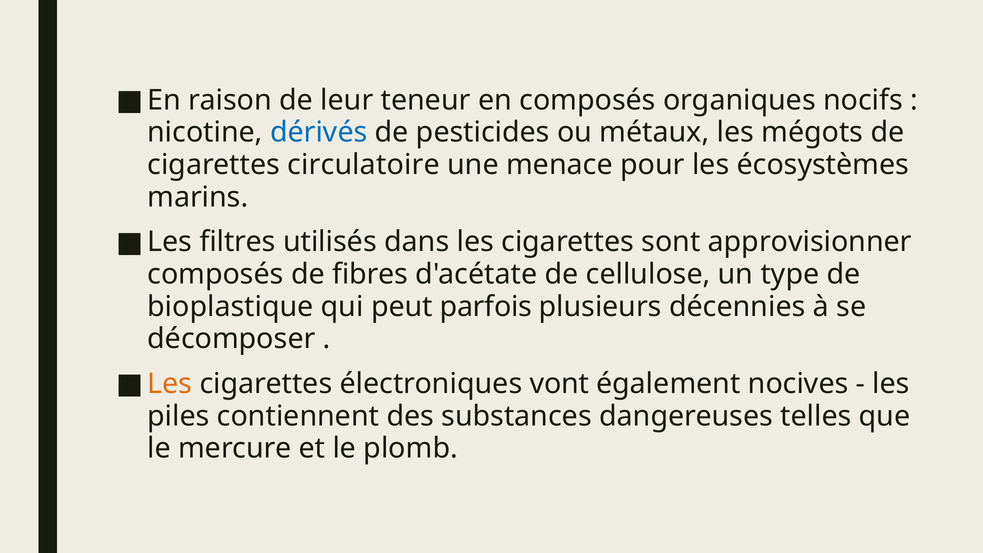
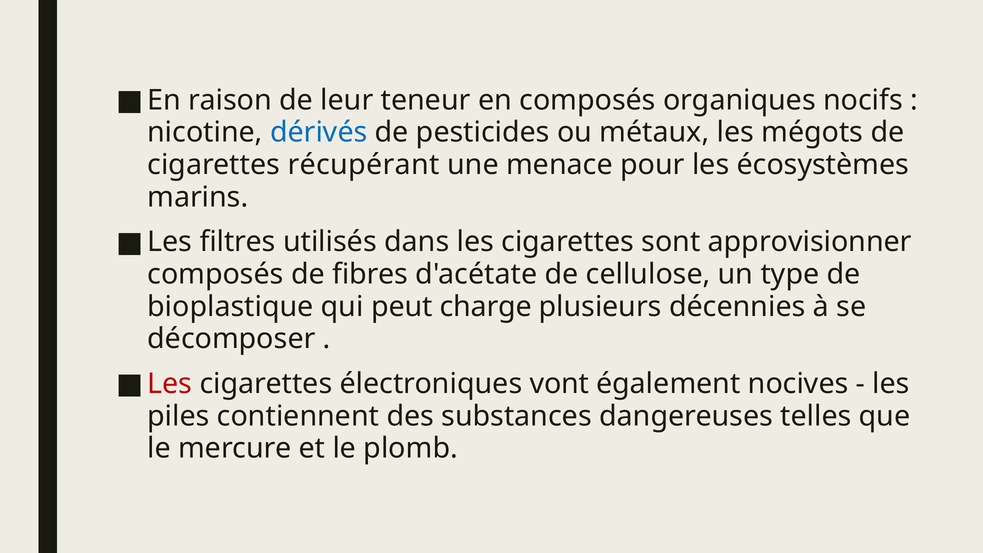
circulatoire: circulatoire -> récupérant (363, 165)
parfois: parfois -> charge (486, 307)
Les colour: orange -> red (170, 384)
